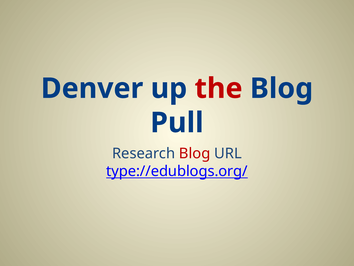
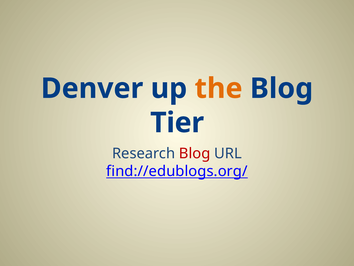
the colour: red -> orange (219, 88)
Pull: Pull -> Tier (177, 123)
type://edublogs.org/: type://edublogs.org/ -> find://edublogs.org/ (177, 171)
